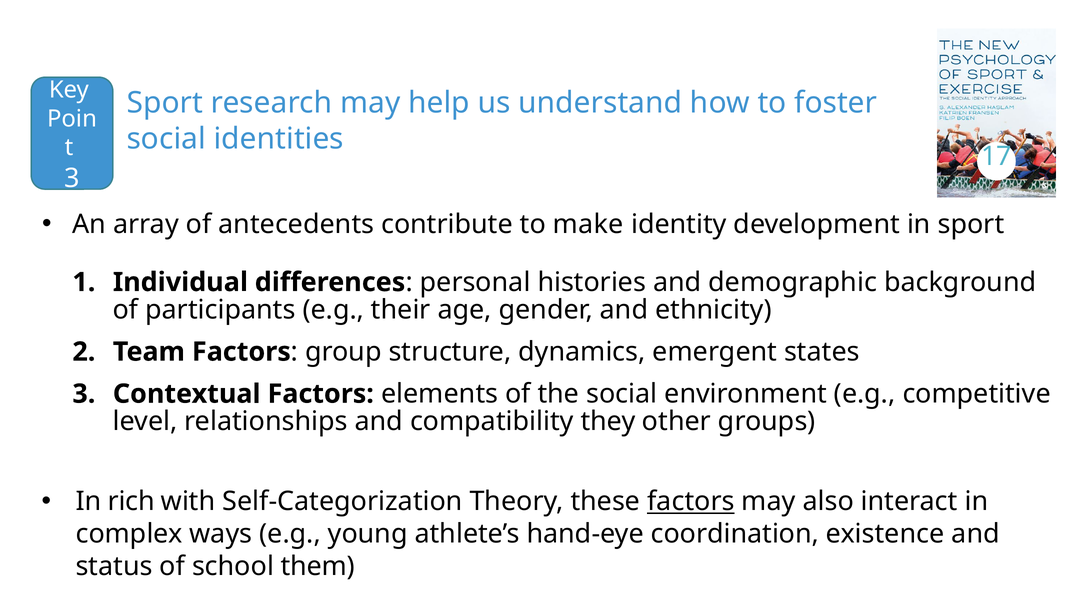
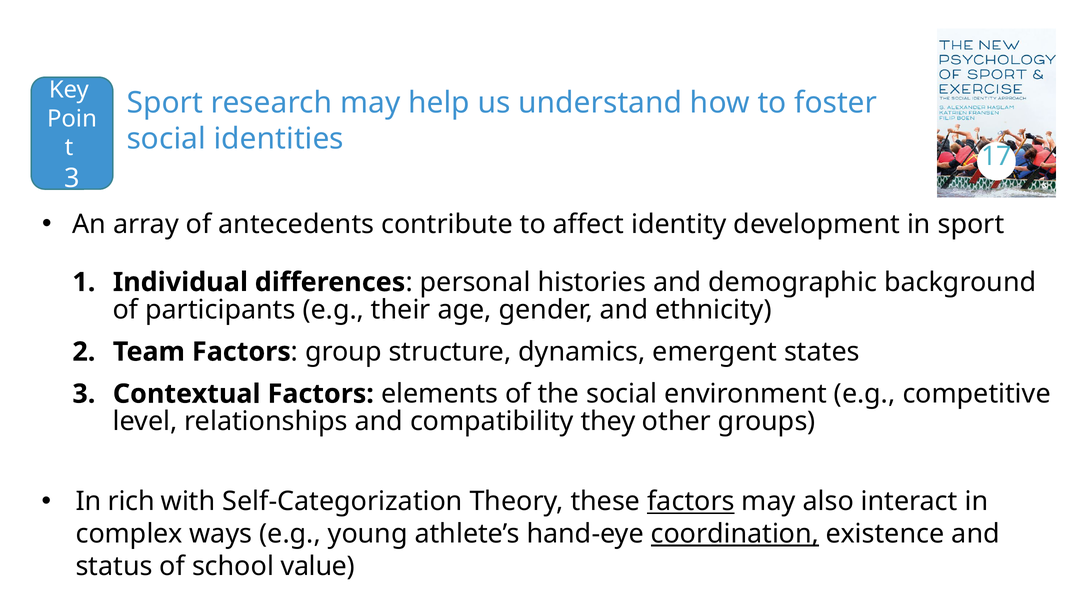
make: make -> affect (589, 224)
coordination underline: none -> present (735, 534)
them: them -> value (318, 567)
